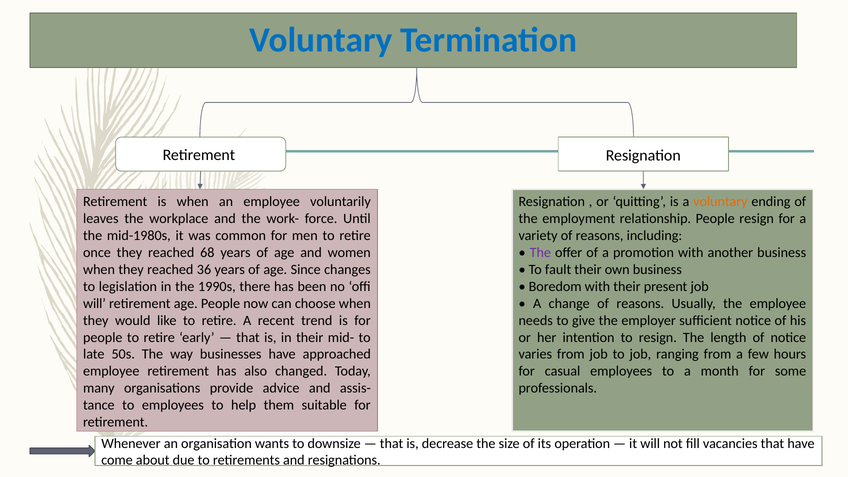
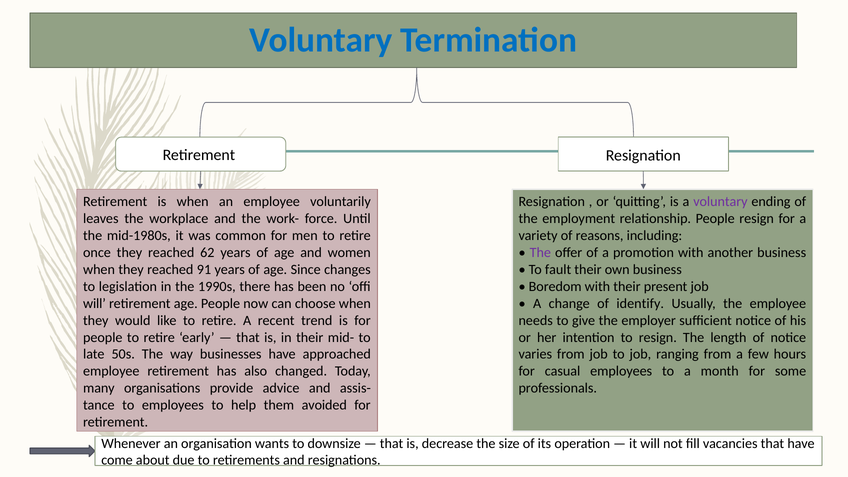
voluntary colour: orange -> purple (720, 202)
68: 68 -> 62 (207, 253)
36: 36 -> 91 (204, 270)
change of reasons: reasons -> identify (640, 303)
suitable: suitable -> avoided (324, 405)
